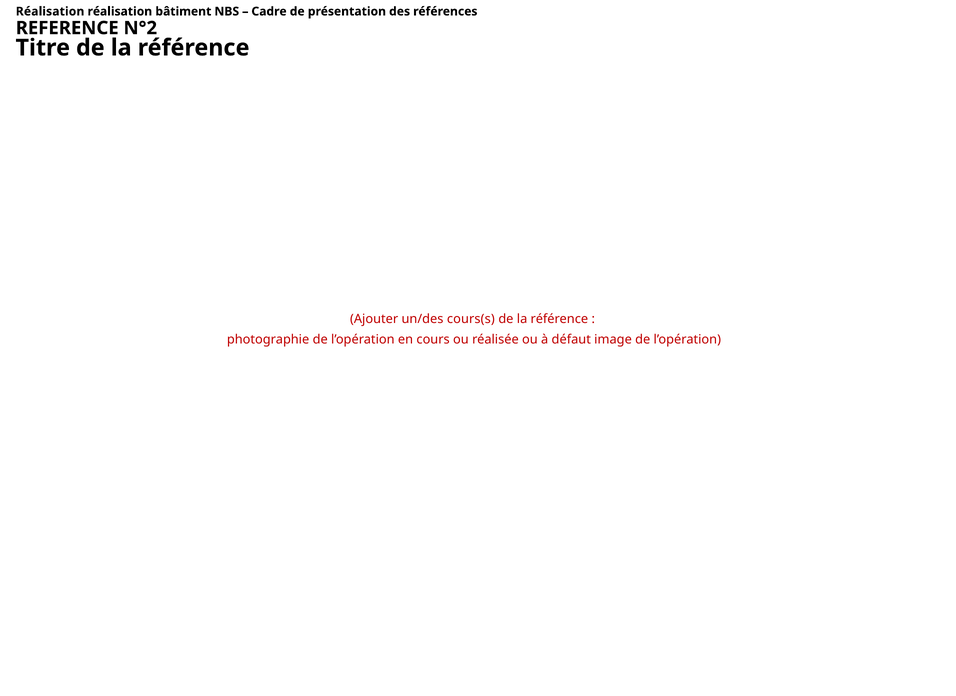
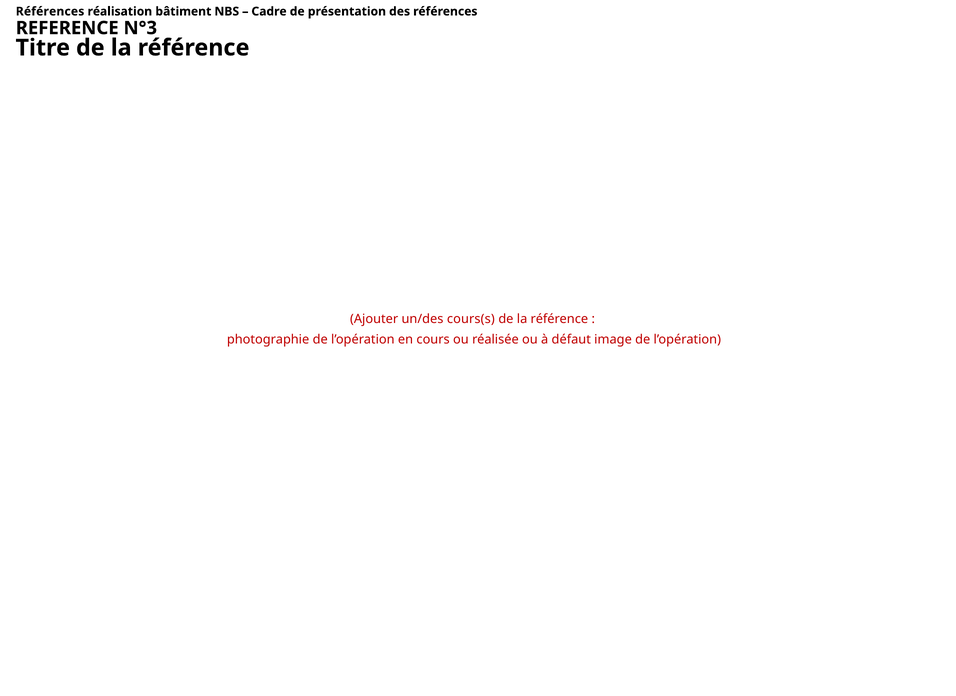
Réalisation: Réalisation -> Références (50, 11)
N°2: N°2 -> N°3 (140, 28)
